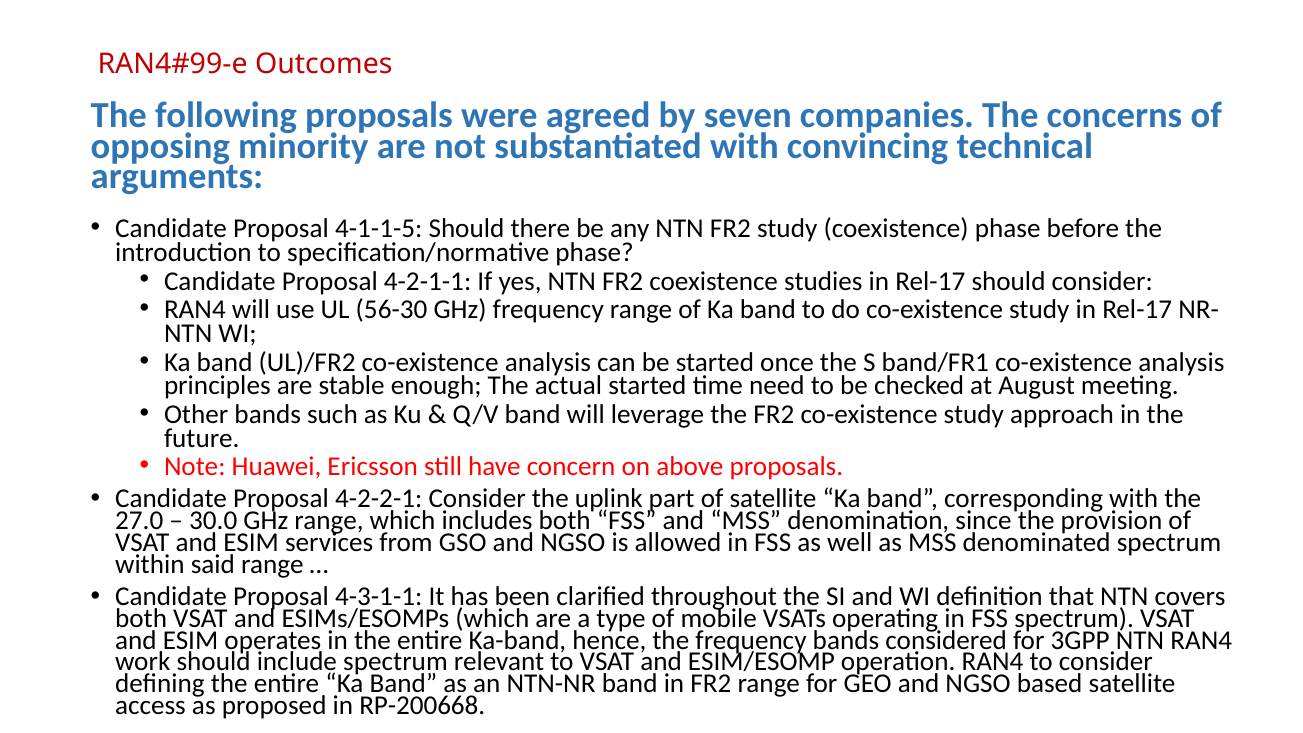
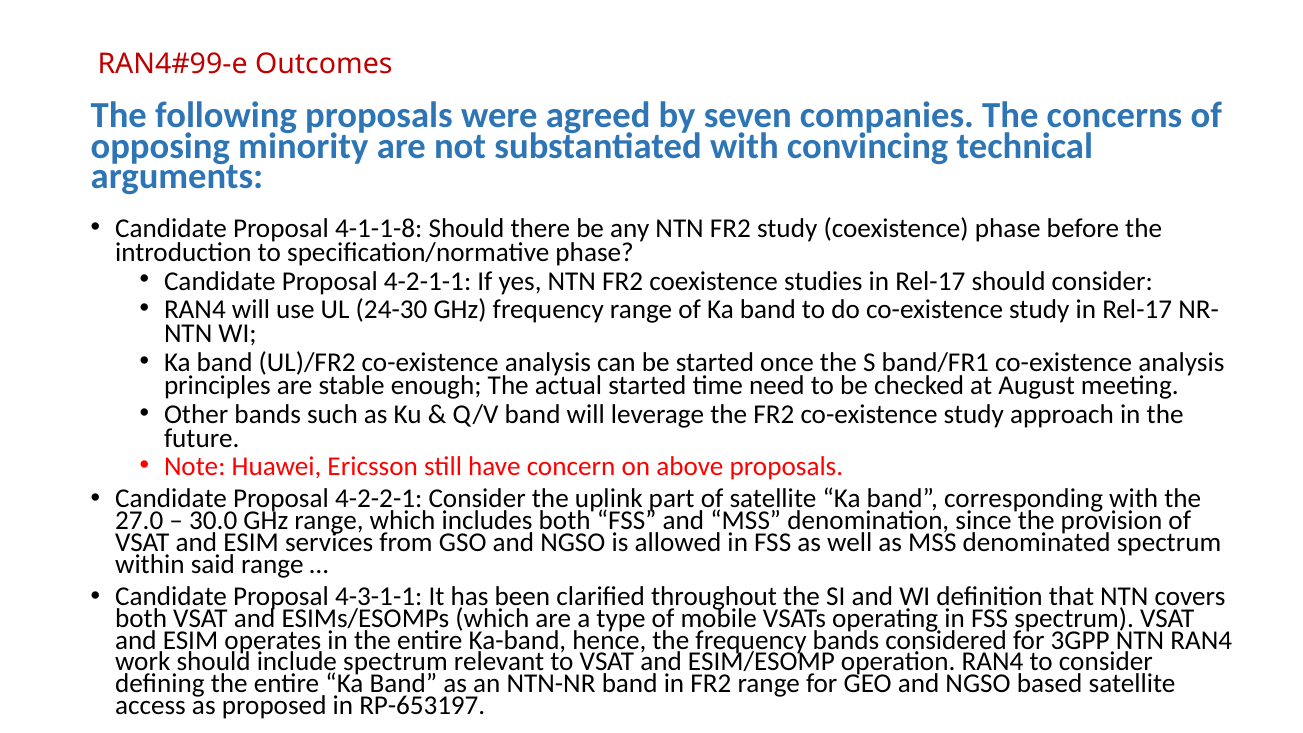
4-1-1-5: 4-1-1-5 -> 4-1-1-8 (379, 229)
56-30: 56-30 -> 24-30 (392, 310)
RP-200668: RP-200668 -> RP-653197 (422, 705)
